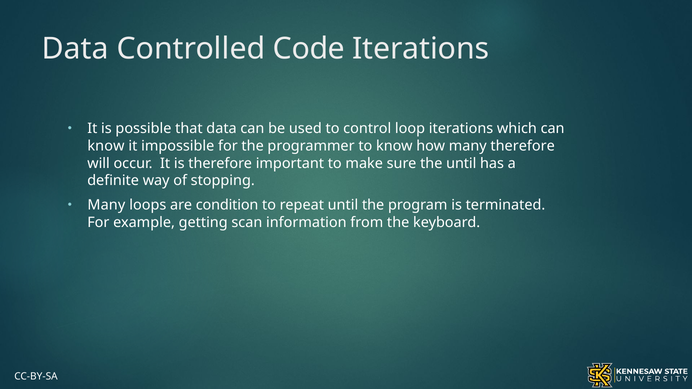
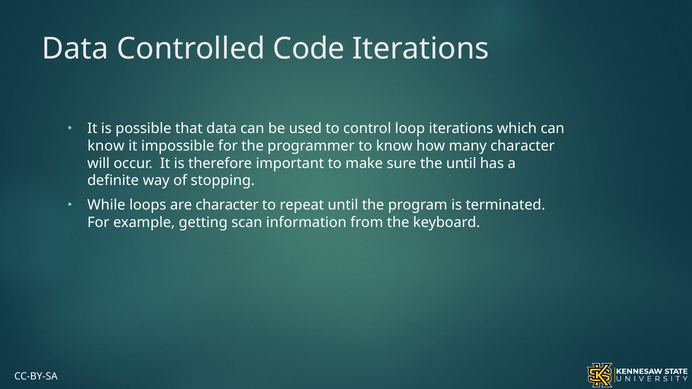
many therefore: therefore -> character (523, 146)
Many: Many -> While (106, 205)
are condition: condition -> character (227, 205)
